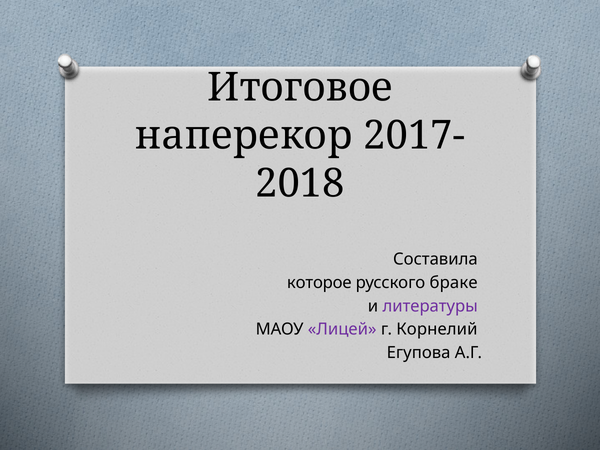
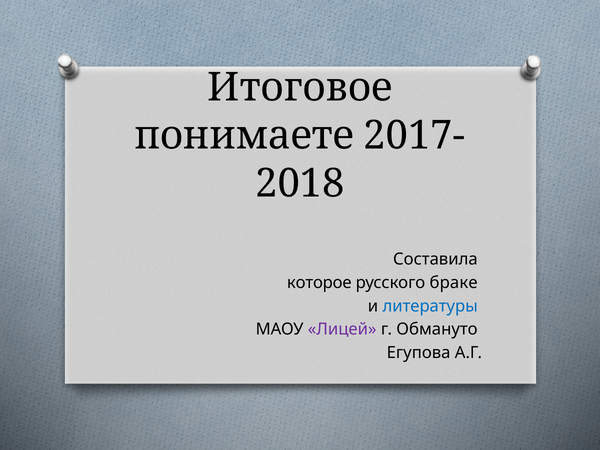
наперекор: наперекор -> понимаете (244, 136)
литературы colour: purple -> blue (430, 306)
Корнелий: Корнелий -> Обмануто (437, 329)
